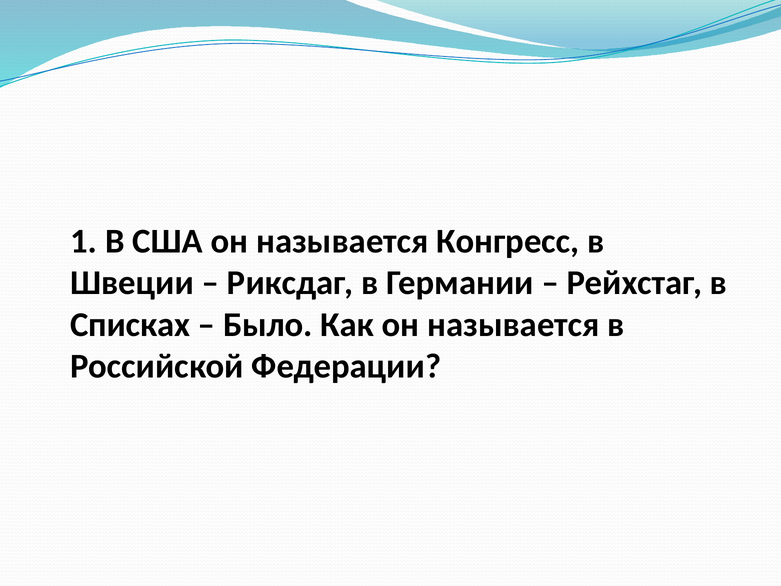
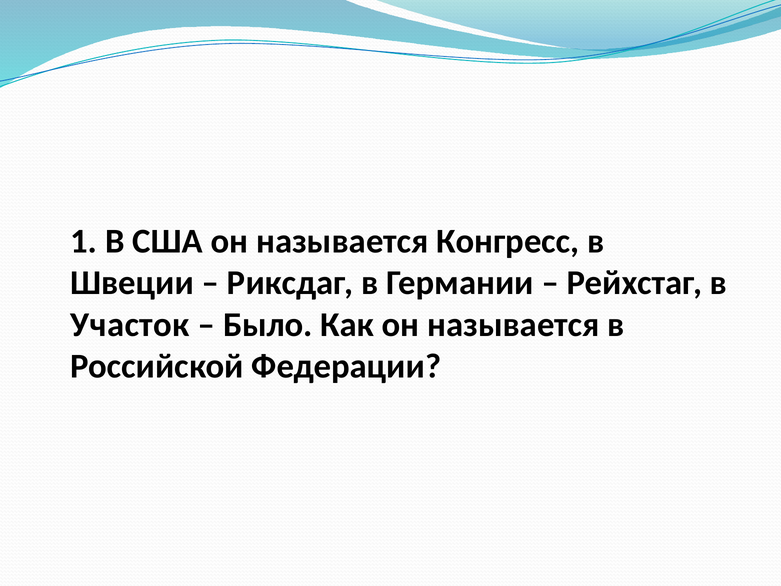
Списках: Списках -> Участок (130, 324)
